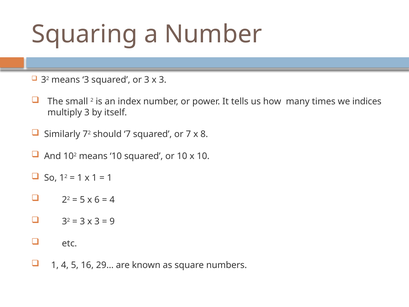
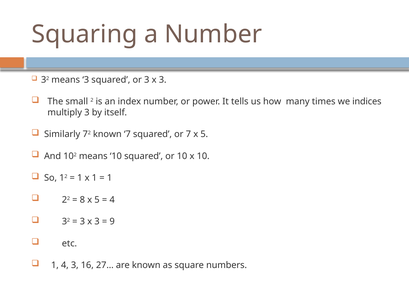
72 should: should -> known (107, 134)
7 x 8: 8 -> 5 (204, 134)
5: 5 -> 8 (82, 200)
6: 6 -> 5 (97, 200)
4 5: 5 -> 3 (75, 265)
29…: 29… -> 27… (105, 265)
